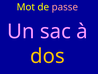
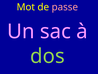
dos colour: yellow -> light green (47, 56)
